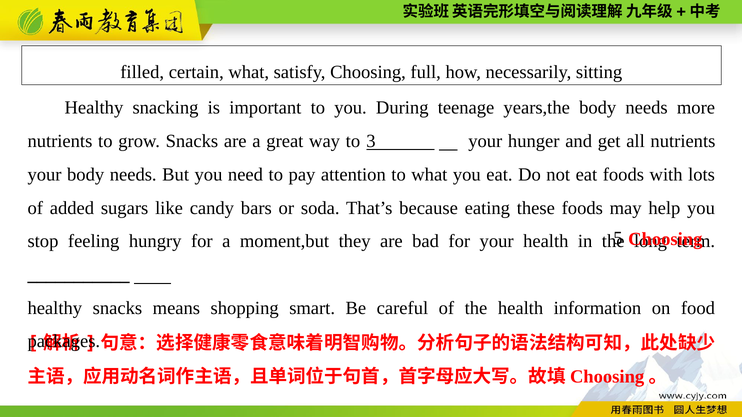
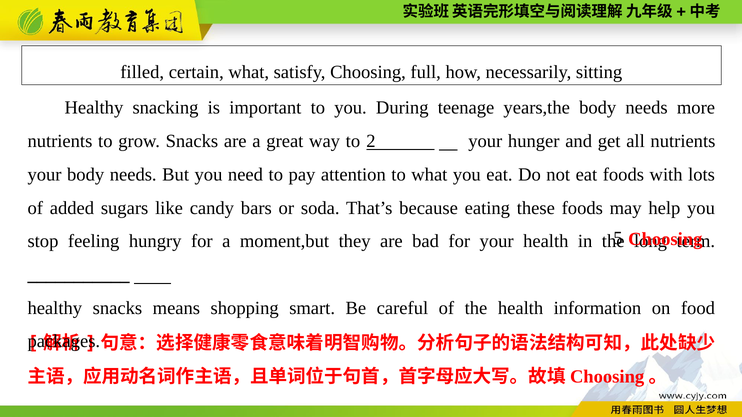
3: 3 -> 2 (371, 141)
